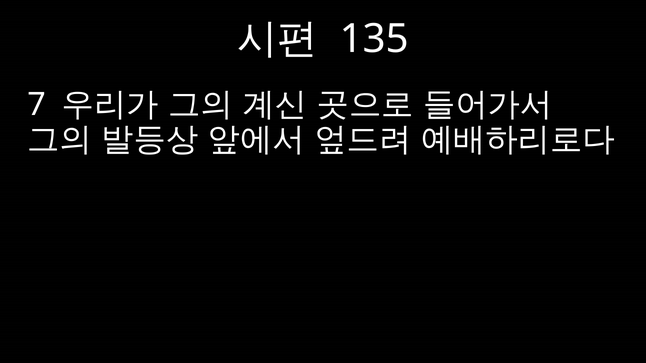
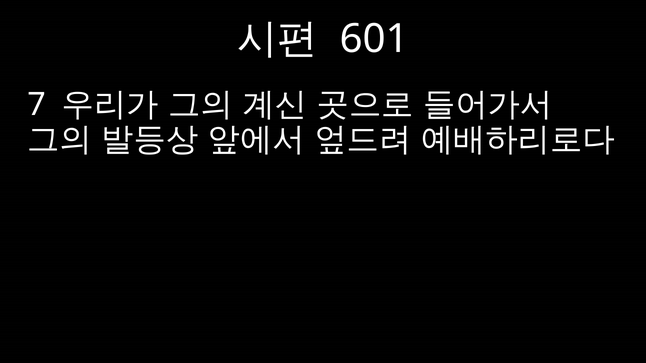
135: 135 -> 601 (374, 39)
